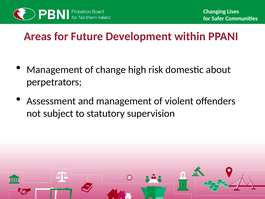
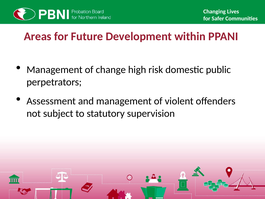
about: about -> public (218, 70)
